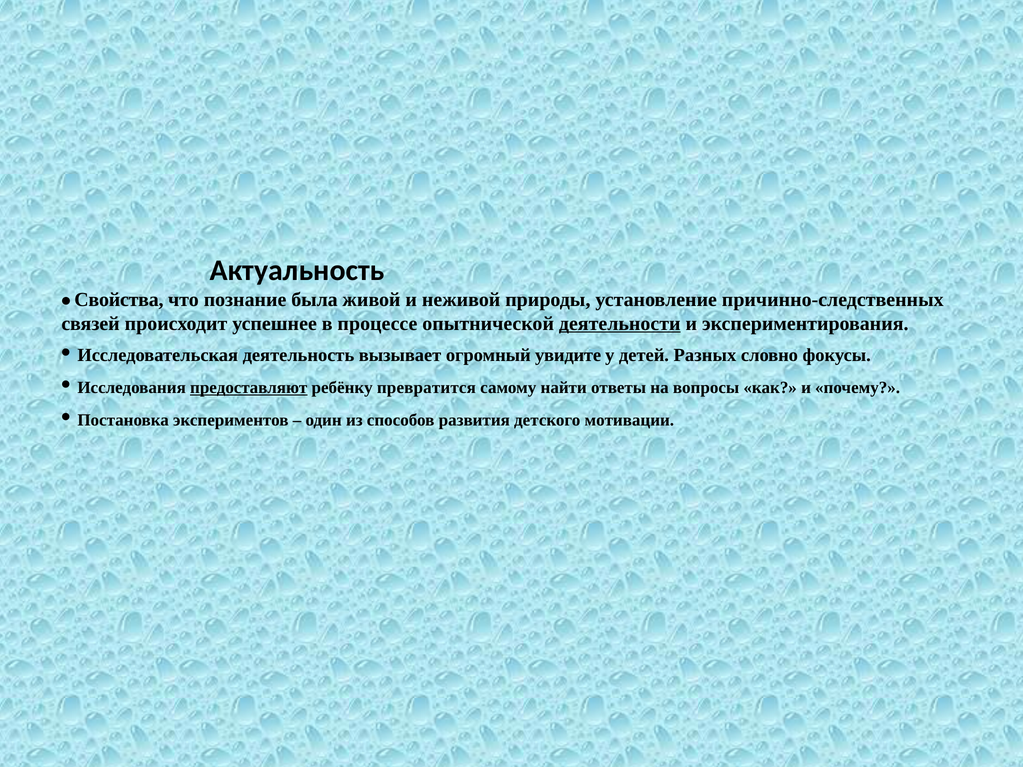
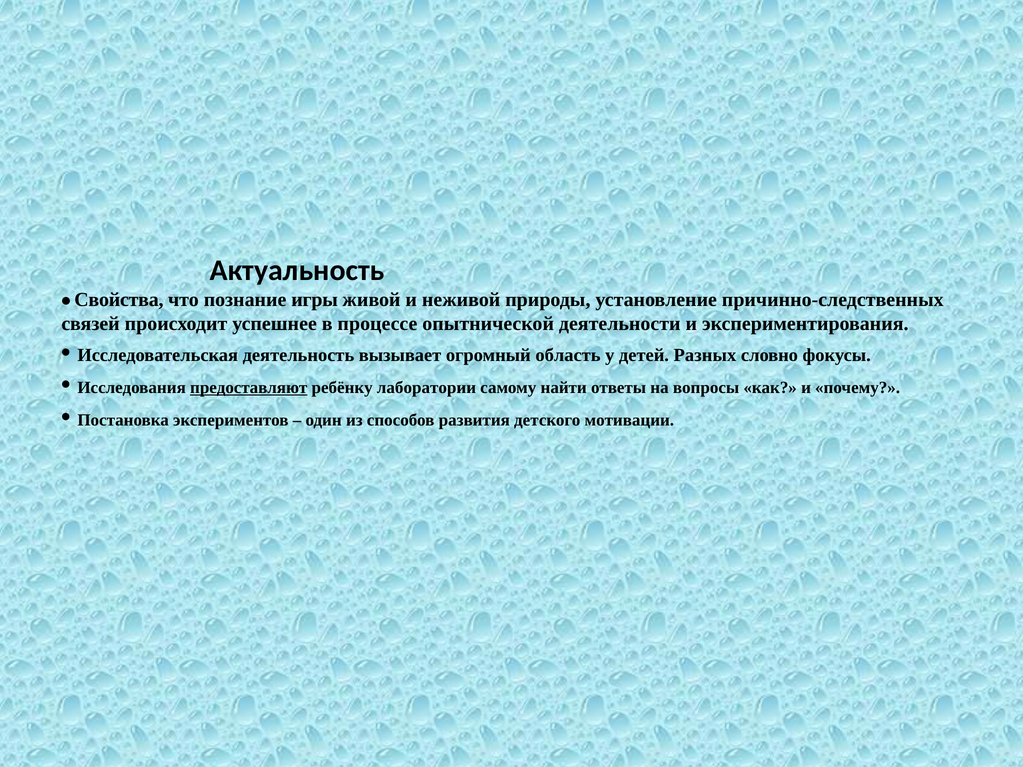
была: была -> игры (315, 300)
деятельности underline: present -> none (620, 324)
увидите: увидите -> область (568, 355)
превратится: превратится -> лаборатории (426, 388)
